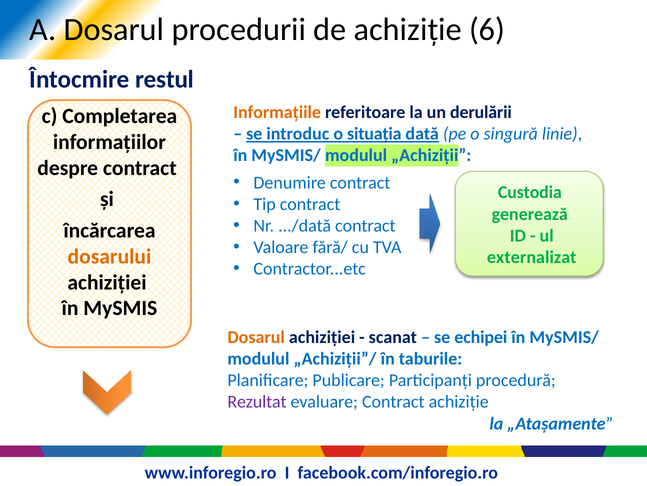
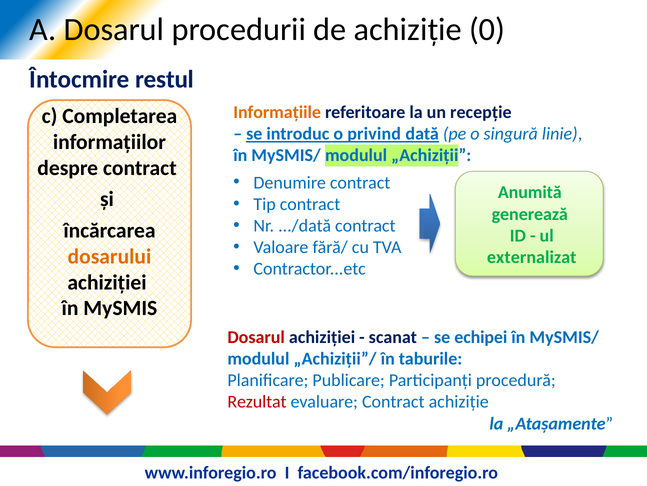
6: 6 -> 0 (487, 29)
derulării: derulării -> recepție (481, 112)
situația: situația -> privind (374, 134)
Custodia: Custodia -> Anumită (530, 192)
Dosarul colour: orange -> red (256, 337)
Rezultat colour: purple -> red (257, 401)
